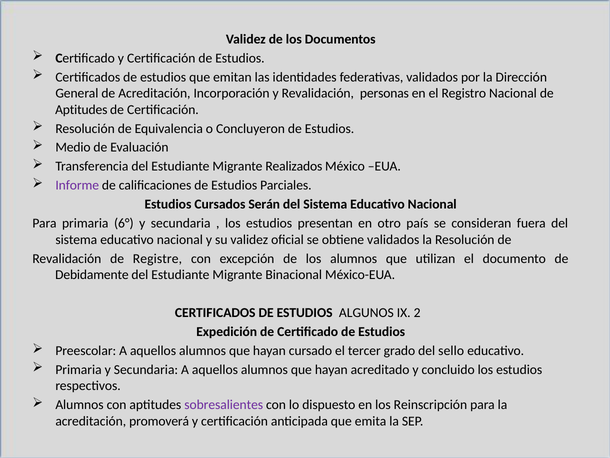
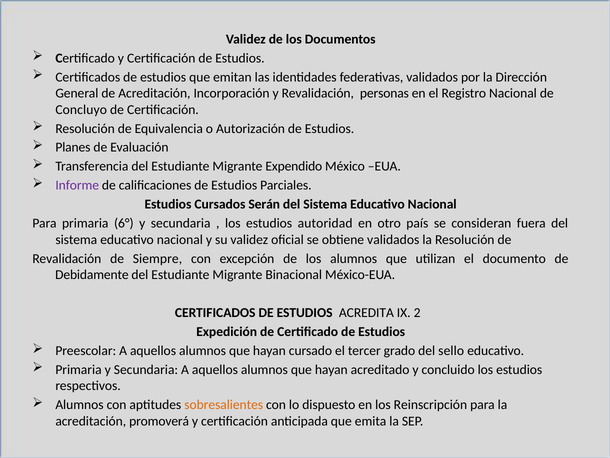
Aptitudes: Aptitudes -> Concluyo (81, 109)
Concluyeron: Concluyeron -> Autorización (250, 128)
Medio: Medio -> Planes (73, 147)
Realizados: Realizados -> Expendido (294, 166)
presentan: presentan -> autoridad (325, 223)
Registre: Registre -> Siempre (157, 258)
ALGUNOS: ALGUNOS -> ACREDITA (366, 312)
sobresalientes colour: purple -> orange (224, 404)
